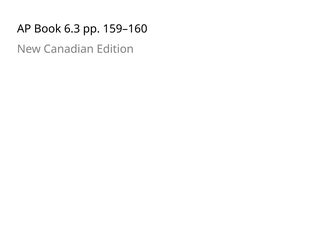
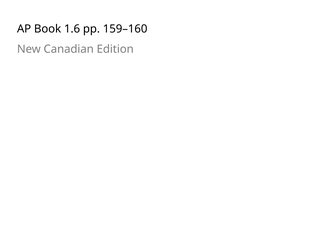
6.3: 6.3 -> 1.6 (72, 29)
